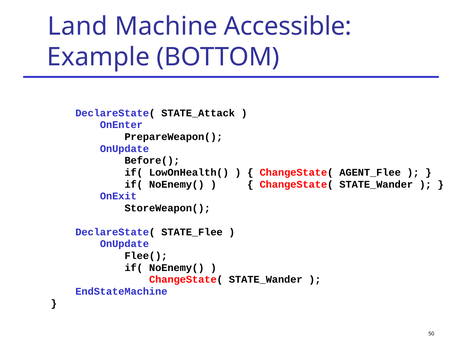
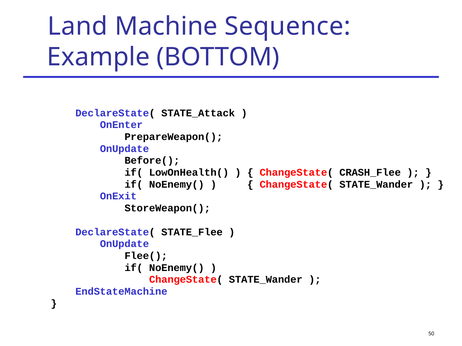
Accessible: Accessible -> Sequence (288, 26)
AGENT_Flee: AGENT_Flee -> CRASH_Flee (370, 173)
